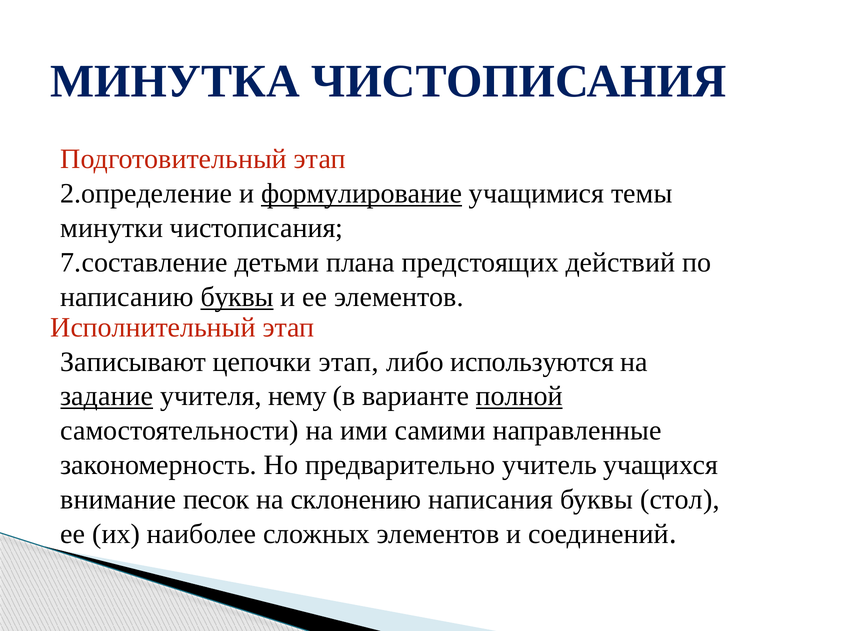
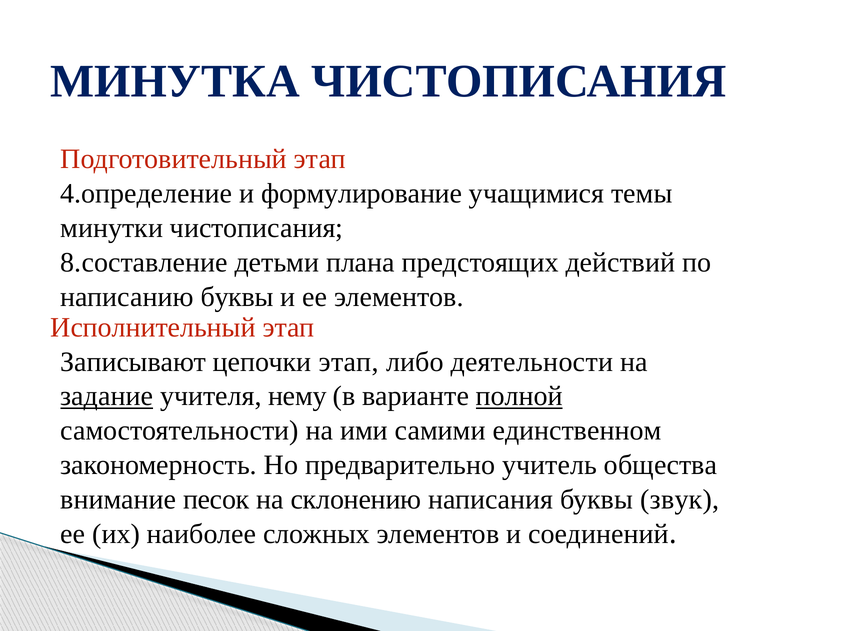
2.определение: 2.определение -> 4.определение (146, 194)
формулирование underline: present -> none (362, 194)
7.составление: 7.составление -> 8.составление (144, 262)
буквы underline: present -> none (237, 297)
используются: используются -> деятельности (532, 362)
направленные: направленные -> единственном (577, 430)
учащихся: учащихся -> общества (661, 465)
стол: стол -> звук (680, 499)
